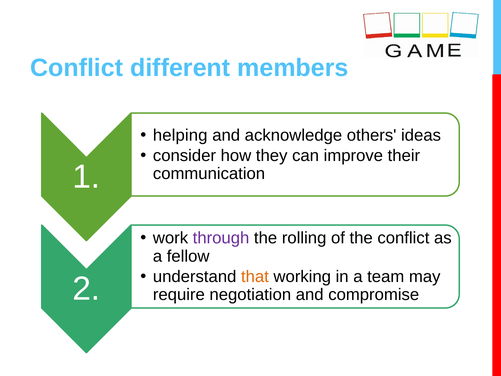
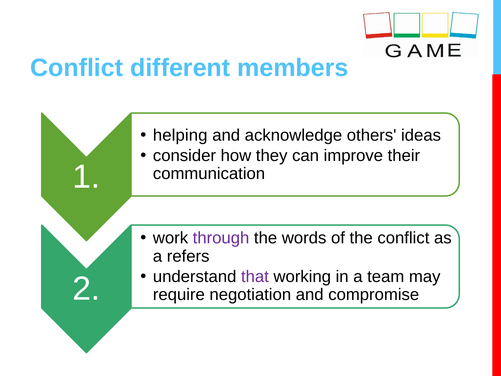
rolling: rolling -> words (304, 238)
fellow: fellow -> refers (188, 256)
that colour: orange -> purple (255, 277)
